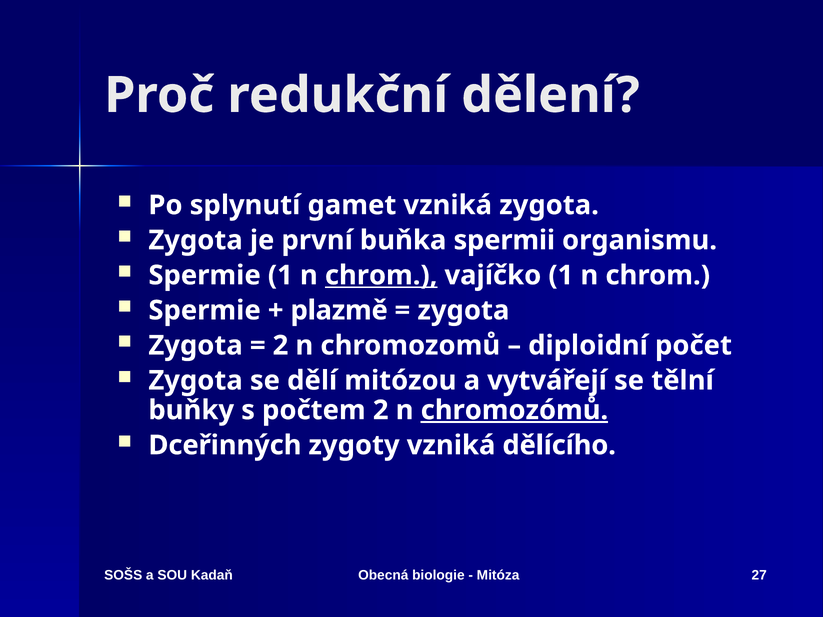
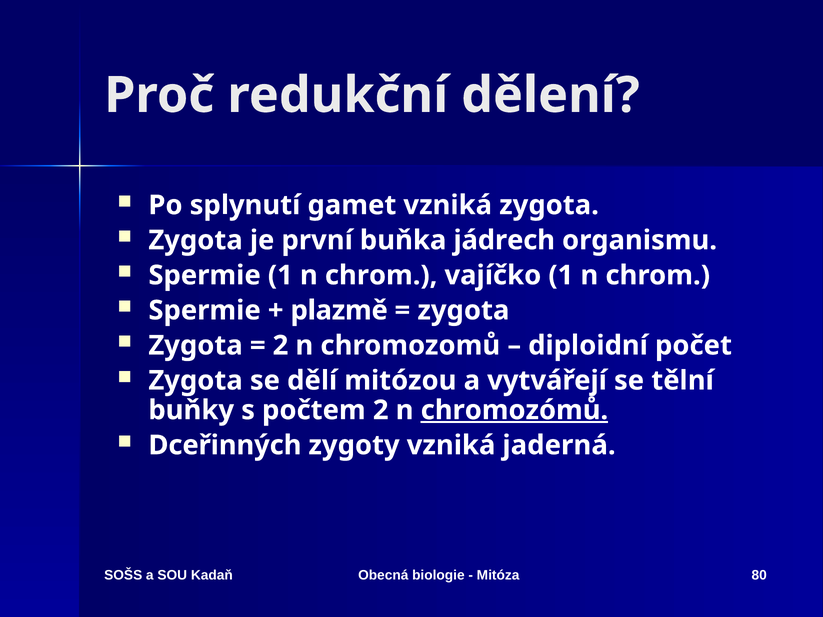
spermii: spermii -> jádrech (504, 240)
chrom underline: present -> none (381, 275)
dělícího: dělícího -> jaderná (559, 445)
27: 27 -> 80 (759, 576)
